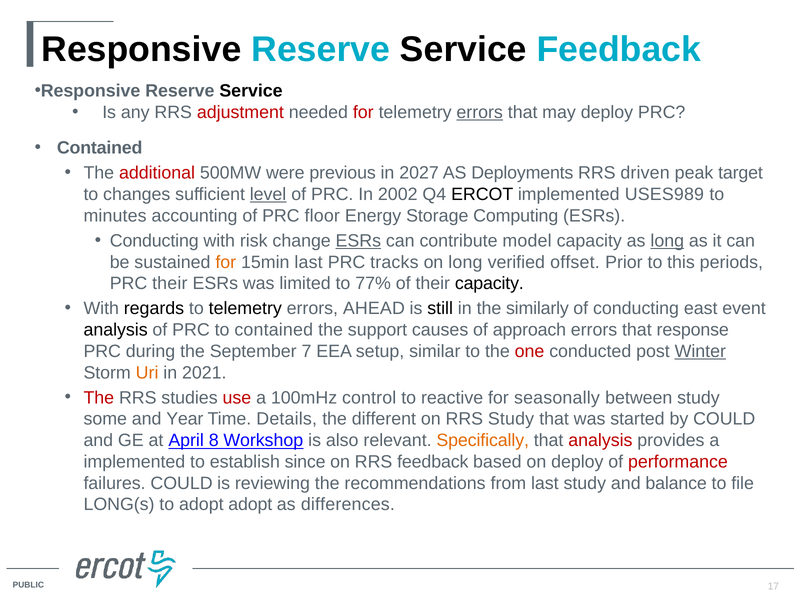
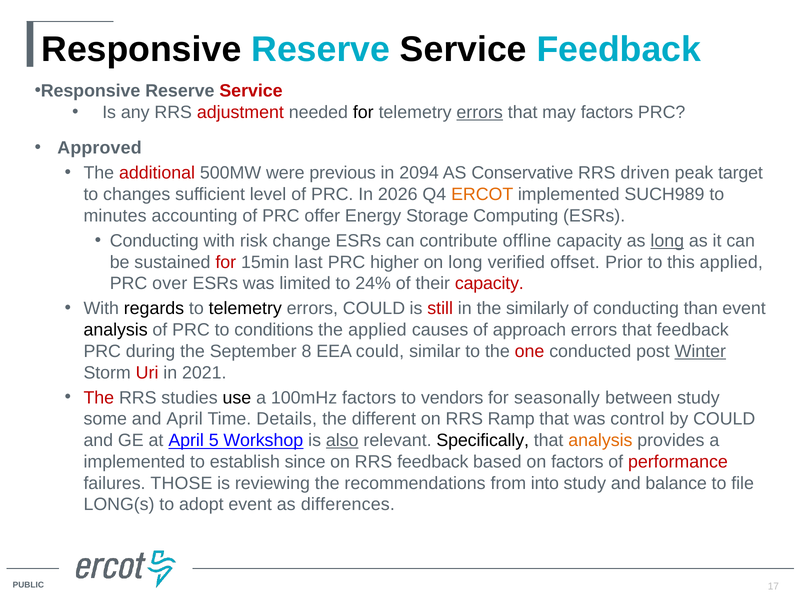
Service colour: black -> red (251, 91)
for colour: red -> black (363, 112)
may deploy: deploy -> factors (607, 112)
Contained: Contained -> Approved (100, 148)
2027: 2027 -> 2094 (419, 173)
Deployments: Deployments -> Conservative (522, 173)
level underline: present -> none (268, 194)
2002: 2002 -> 2026 (398, 194)
ERCOT colour: black -> orange (482, 194)
USES989: USES989 -> SUCH989 (664, 194)
floor: floor -> offer (322, 216)
ESRs underline: present -> none (358, 241)
model: model -> offline (527, 241)
for colour: orange -> red (226, 262)
tracks: tracks -> higher (395, 262)
this periods: periods -> applied (731, 262)
PRC their: their -> over (170, 283)
77%: 77% -> 24% (373, 283)
capacity colour: black -> red (489, 283)
errors AHEAD: AHEAD -> COULD (374, 308)
still colour: black -> red (440, 308)
east: east -> than (701, 308)
to contained: contained -> conditions (274, 330)
the support: support -> applied (377, 330)
that response: response -> feedback (693, 330)
7: 7 -> 8 (307, 351)
EEA setup: setup -> could (380, 351)
Uri colour: orange -> red (147, 372)
use colour: red -> black (237, 397)
100mHz control: control -> factors (369, 397)
reactive: reactive -> vendors (452, 397)
and Year: Year -> April (185, 419)
RRS Study: Study -> Ramp (511, 419)
started: started -> control (637, 419)
8: 8 -> 5 (214, 440)
also underline: none -> present (342, 440)
Specifically colour: orange -> black (483, 440)
analysis colour: red -> orange (600, 440)
on deploy: deploy -> factors (577, 461)
failures COULD: COULD -> THOSE (181, 483)
from last: last -> into (545, 483)
adopt adopt: adopt -> event (250, 504)
